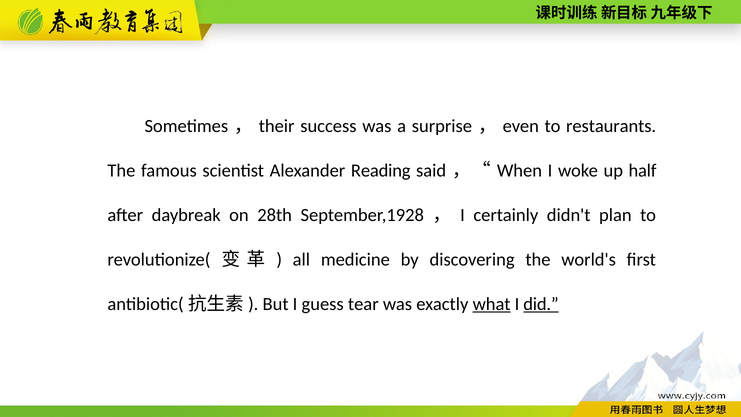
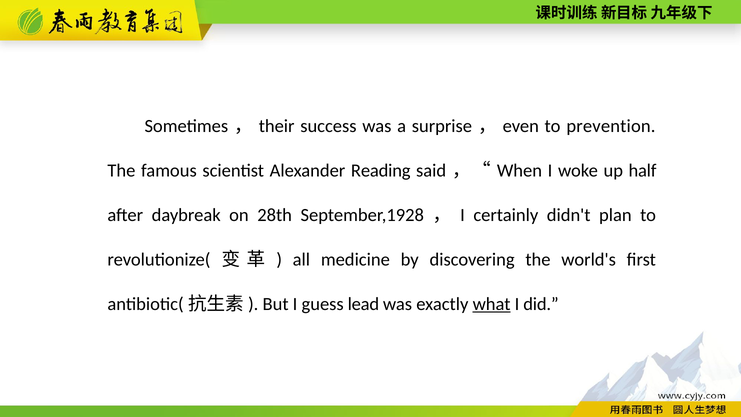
restaurants: restaurants -> prevention (611, 126)
tear: tear -> lead (363, 304)
did underline: present -> none (541, 304)
